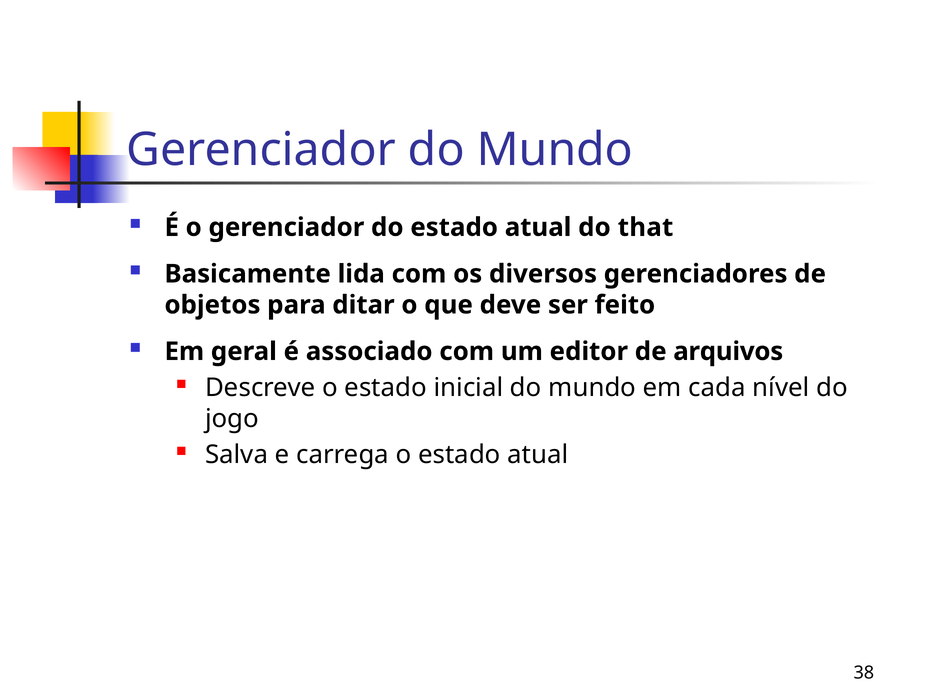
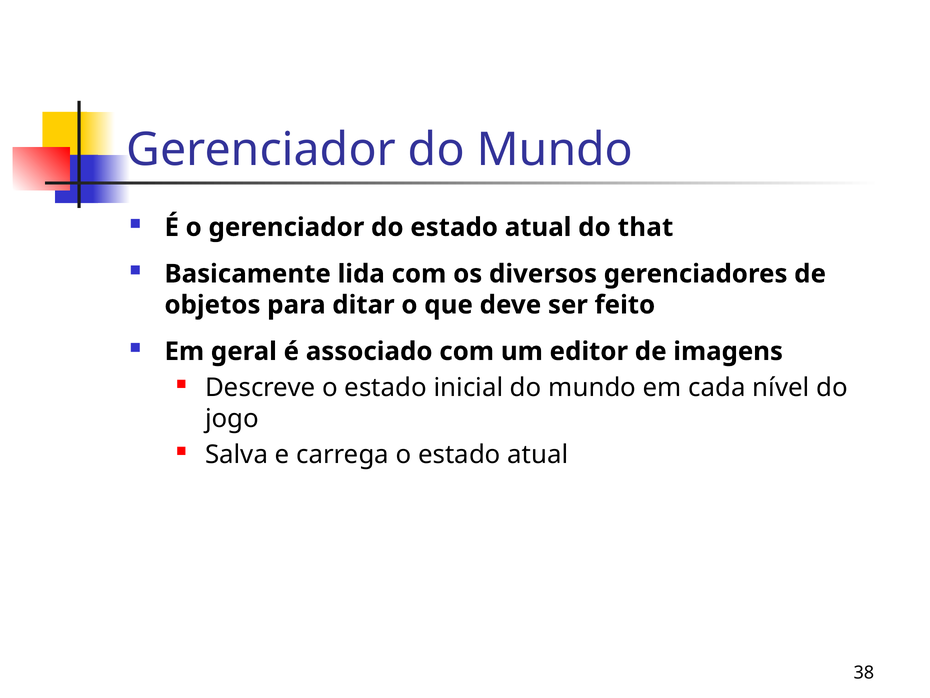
arquivos: arquivos -> imagens (728, 351)
